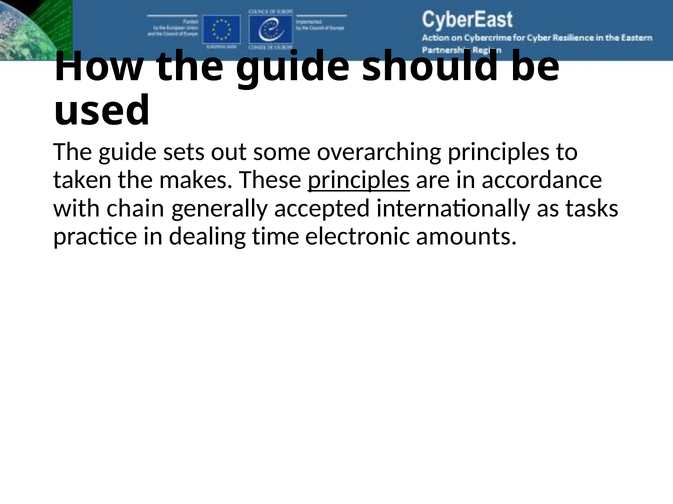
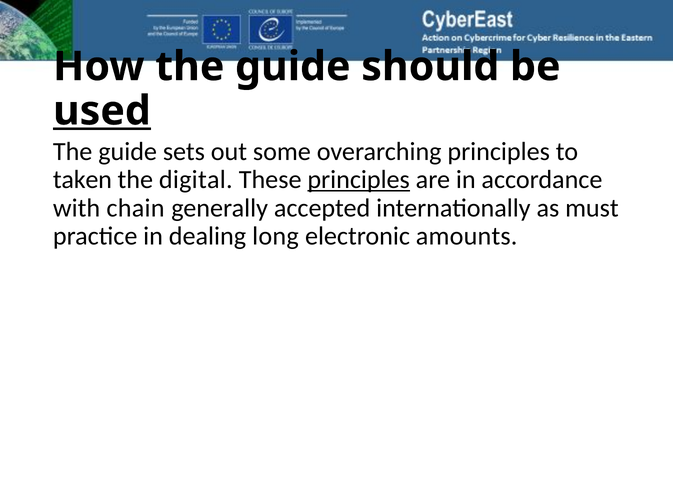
used underline: none -> present (102, 111)
makes: makes -> digital (196, 180)
tasks: tasks -> must (592, 208)
time: time -> long (275, 237)
